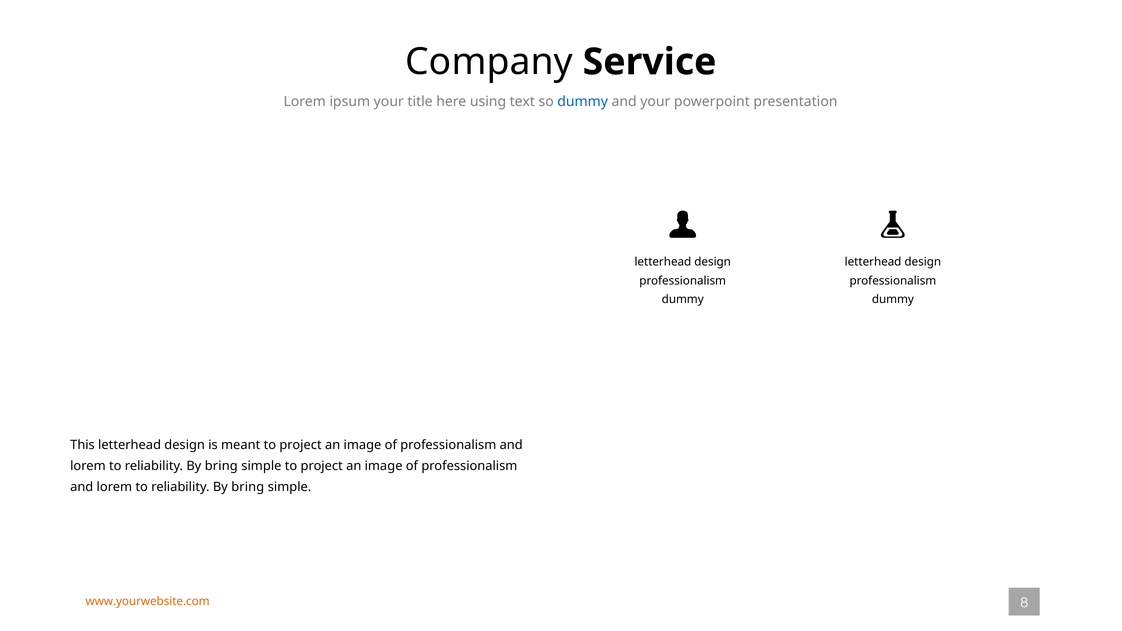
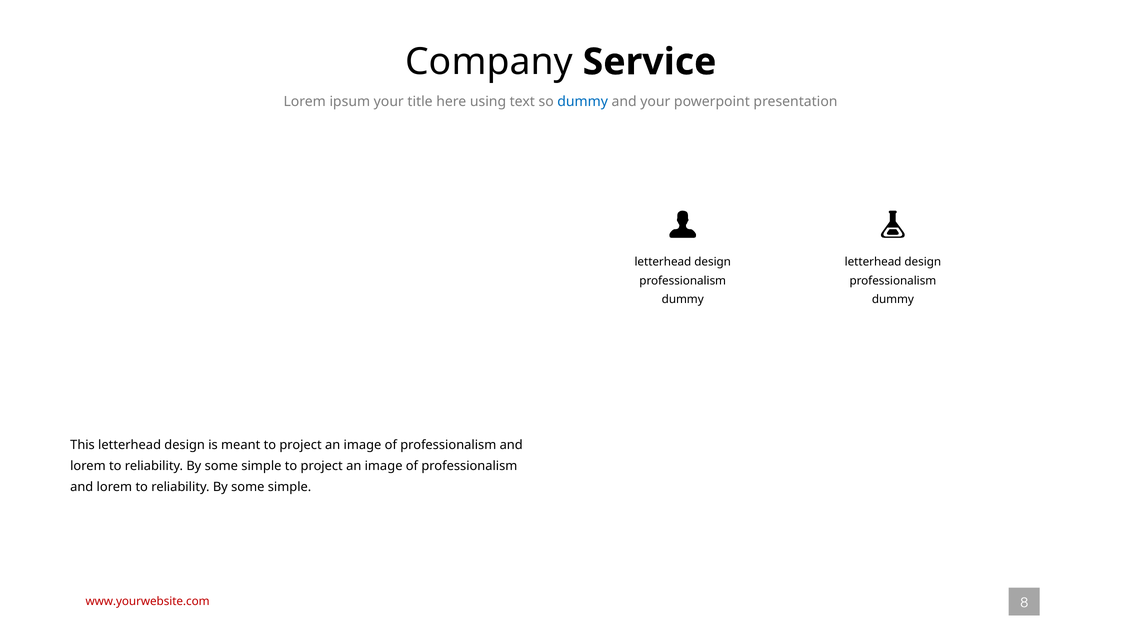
bring: bring -> some (221, 466)
bring: bring -> some (248, 487)
www.yourwebsite.com colour: orange -> red (148, 602)
